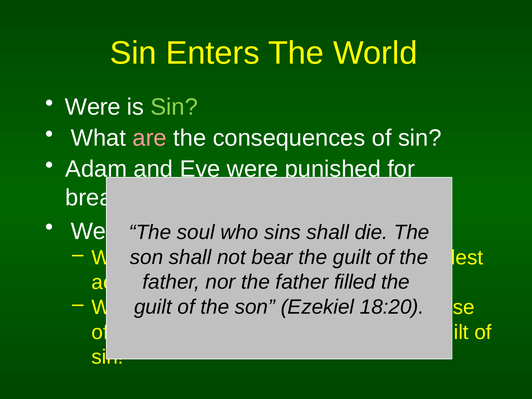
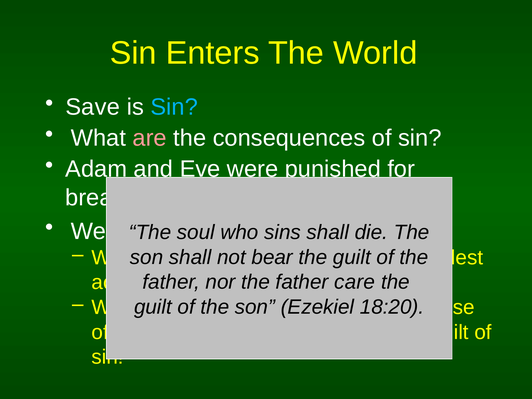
Were: Were -> Save (93, 107)
Sin colour: light green -> light blue (174, 107)
filled: filled -> care (355, 282)
